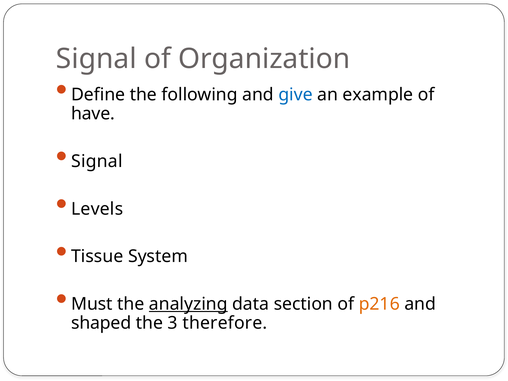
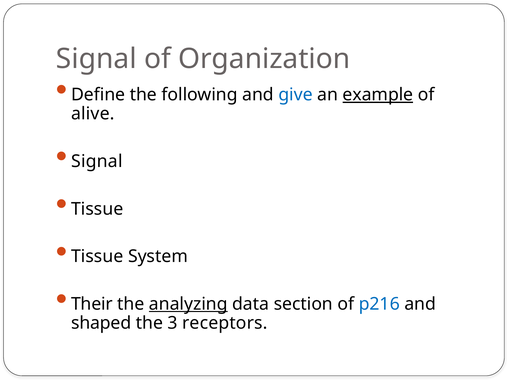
example underline: none -> present (378, 95)
have: have -> alive (93, 114)
Levels: Levels -> Tissue (97, 209)
Must: Must -> Their (92, 304)
p216 colour: orange -> blue (379, 304)
therefore: therefore -> receptors (225, 323)
